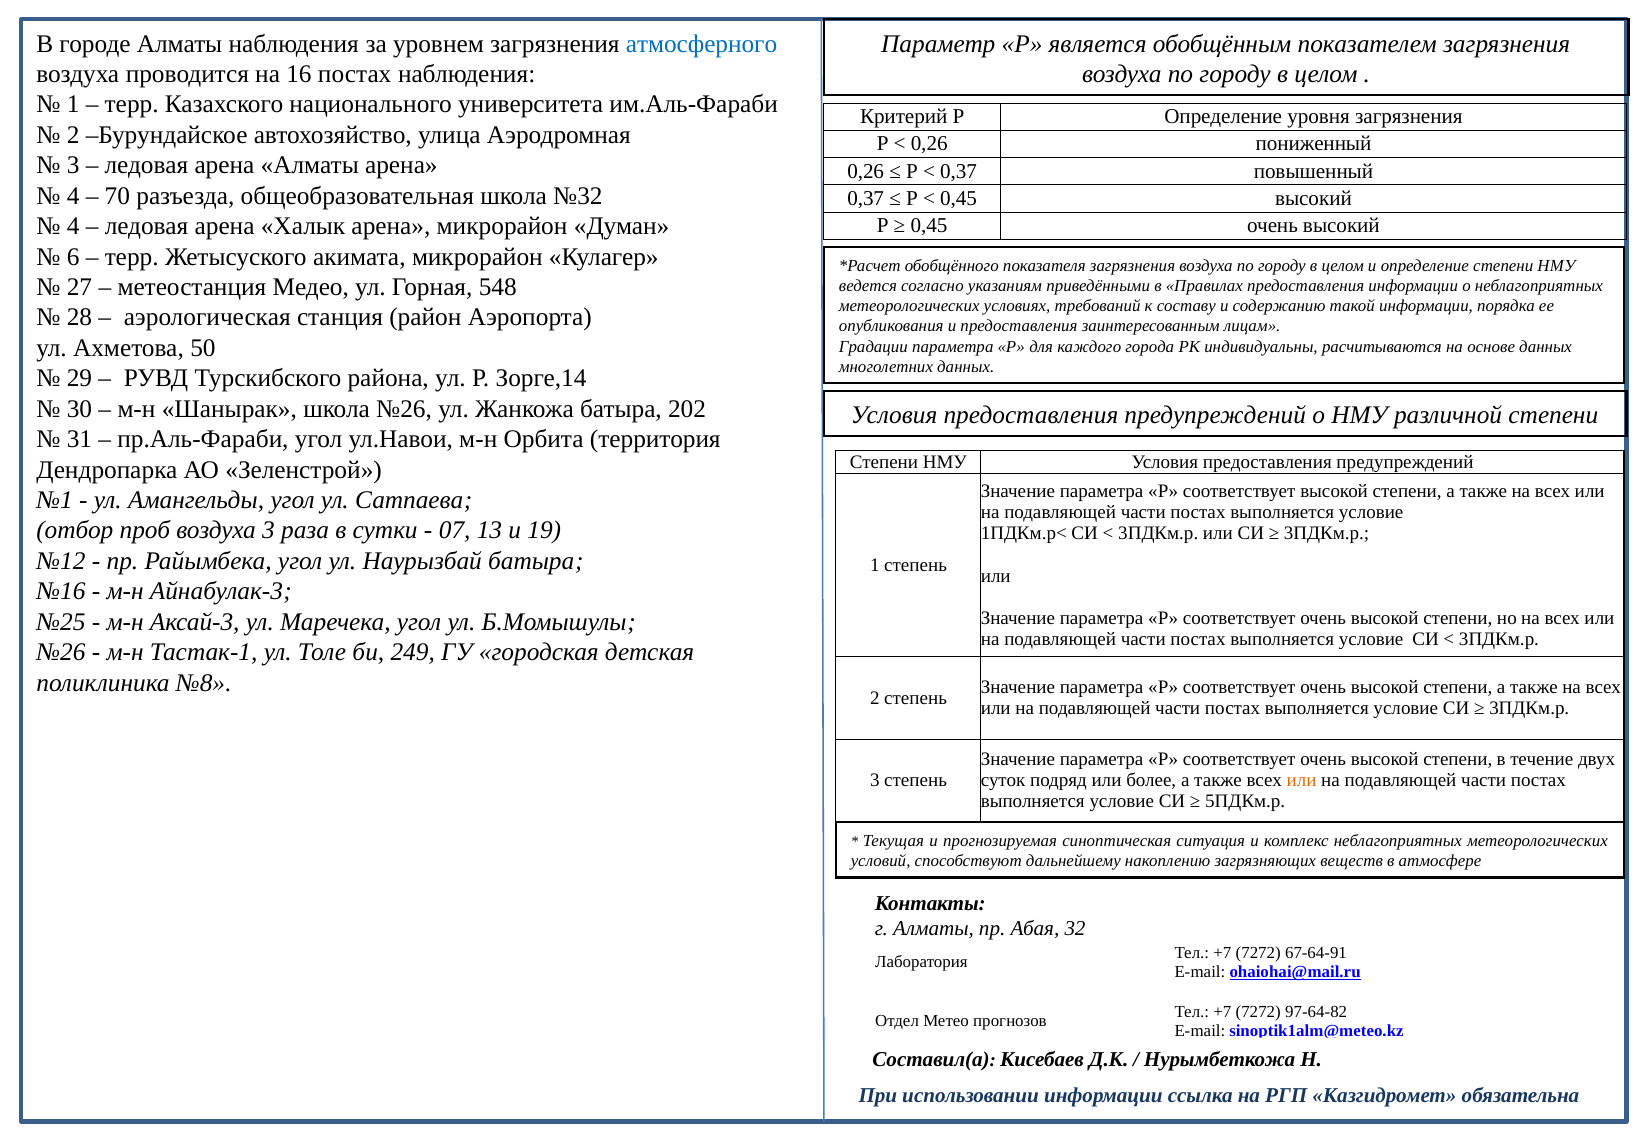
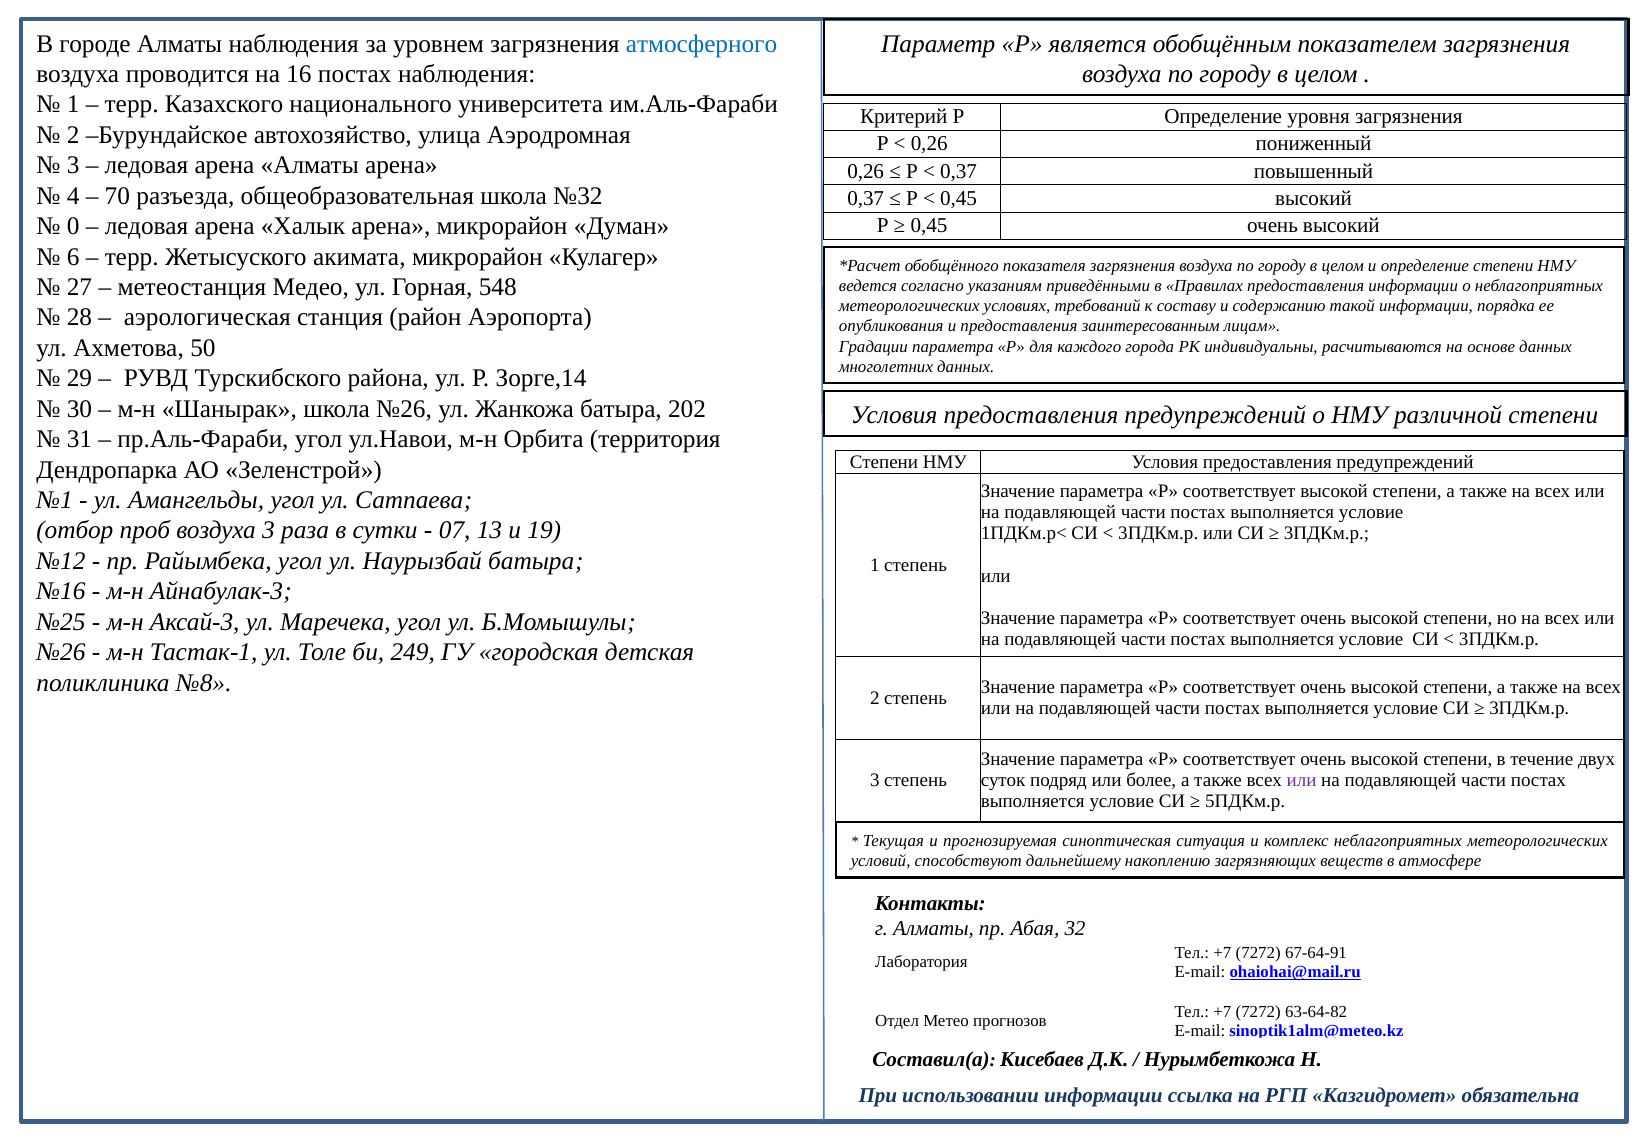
4: 4 -> 0 (73, 226)
или colour: orange -> purple (1302, 780)
97-64-82: 97-64-82 -> 63-64-82 (1316, 1012)
